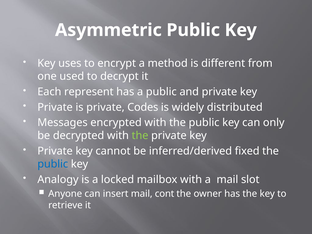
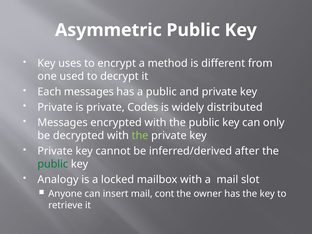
Each represent: represent -> messages (89, 92)
fixed: fixed -> after (247, 151)
public colour: blue -> green (53, 164)
